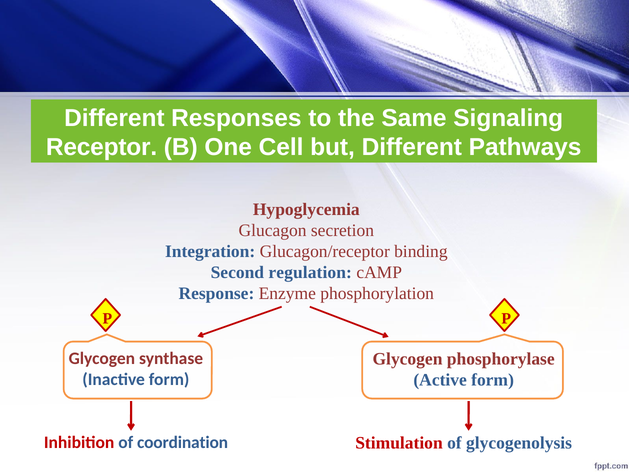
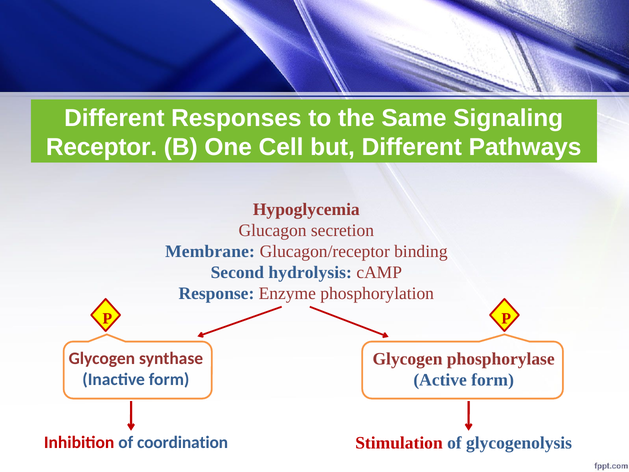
Integration: Integration -> Membrane (210, 251)
regulation: regulation -> hydrolysis (310, 272)
